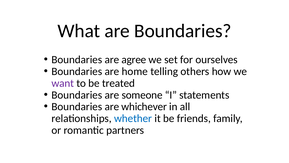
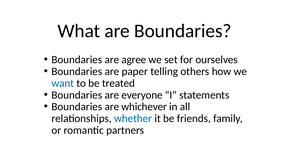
home: home -> paper (135, 71)
want colour: purple -> blue (63, 83)
someone: someone -> everyone (142, 95)
